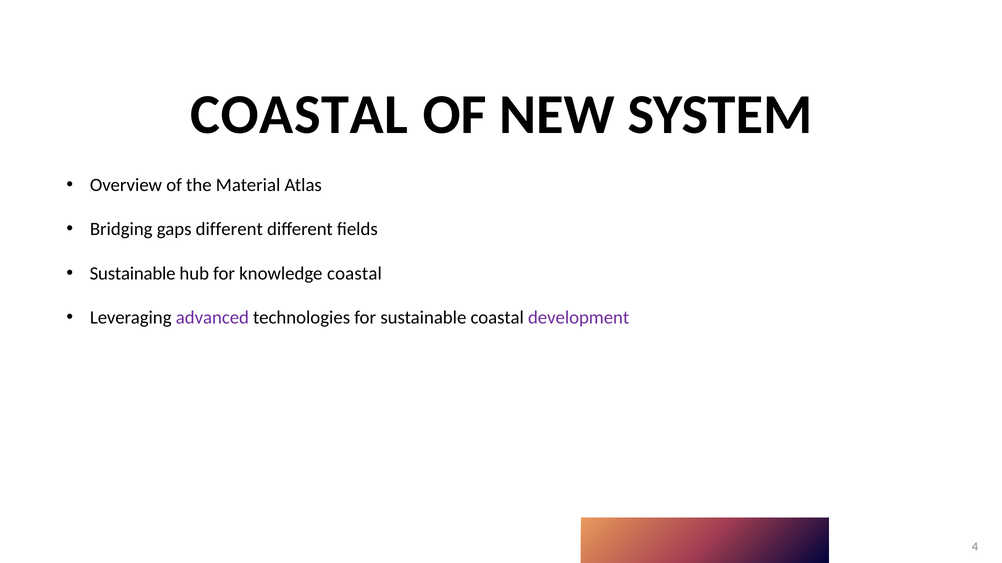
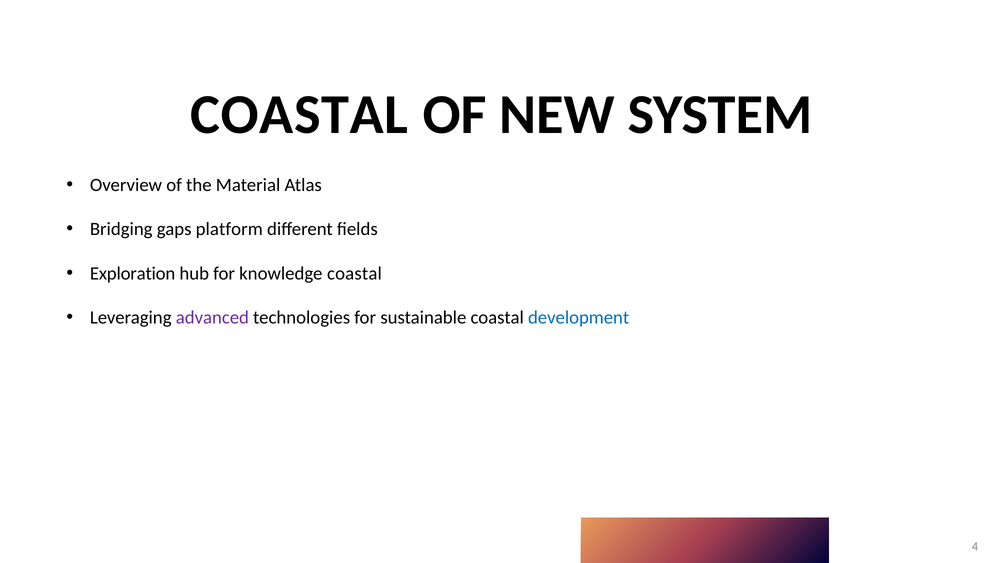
gaps different: different -> platform (229, 230)
Sustainable: Sustainable -> Exploration (133, 274)
development colour: purple -> blue (579, 318)
